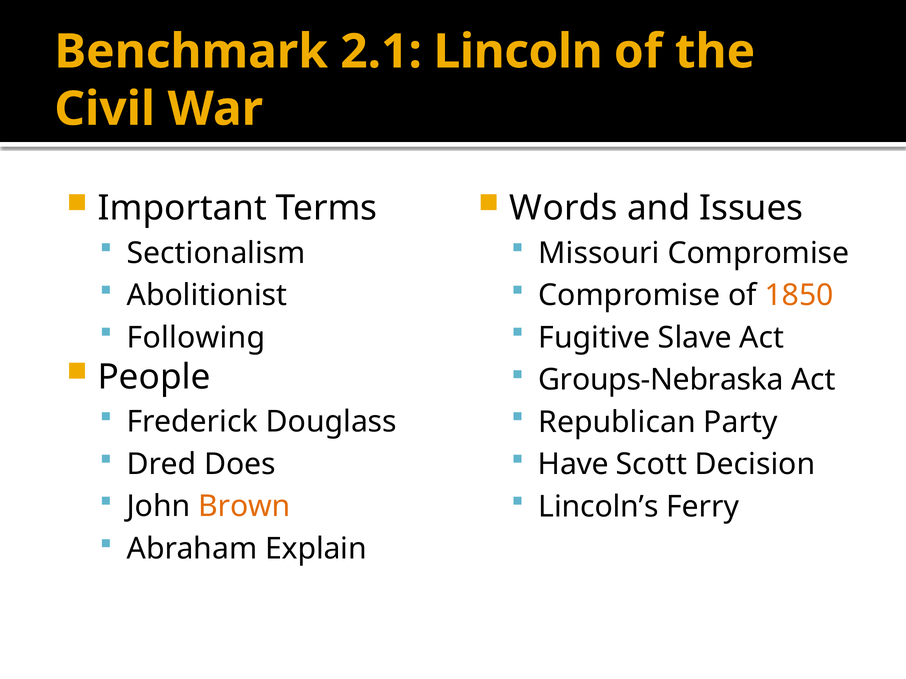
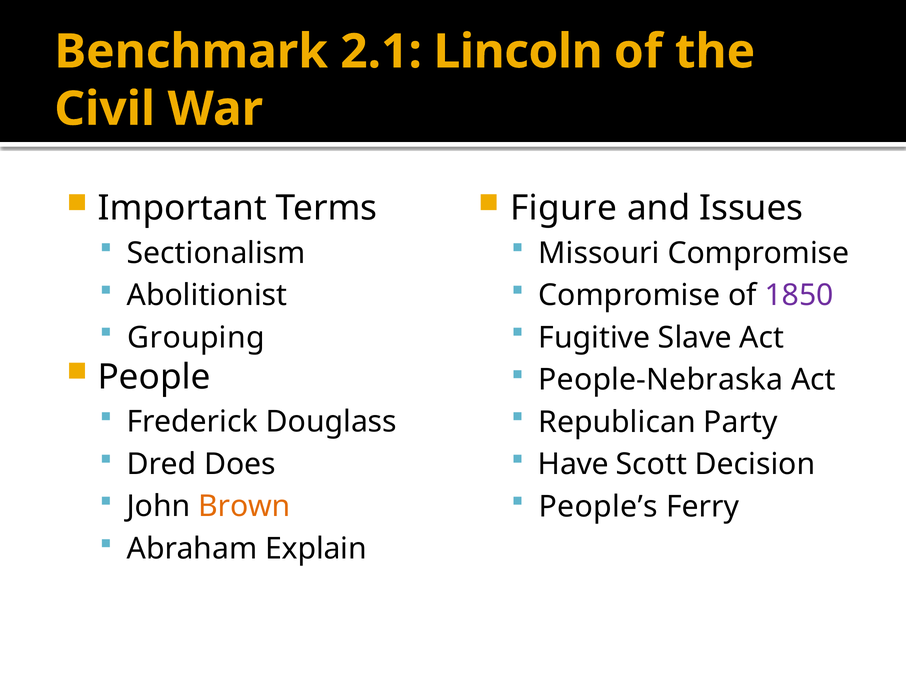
Words: Words -> Figure (564, 208)
1850 colour: orange -> purple (799, 296)
Following: Following -> Grouping (196, 338)
Groups-Nebraska: Groups-Nebraska -> People-Nebraska (661, 380)
Lincoln’s: Lincoln’s -> People’s (598, 507)
